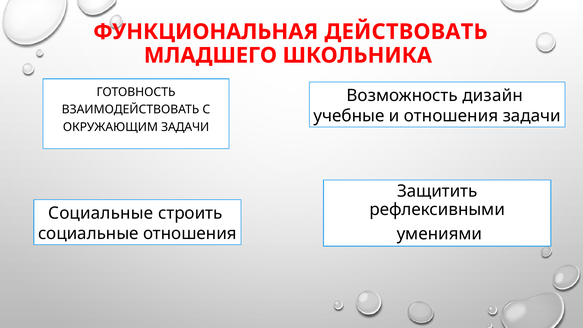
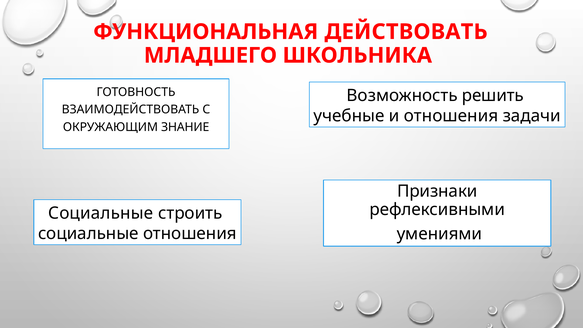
дизайн: дизайн -> решить (493, 95)
ОКРУЖАЮЩИМ ЗАДАЧИ: ЗАДАЧИ -> ЗНАНИЕ (185, 127)
Защитить: Защитить -> Признаки (437, 191)
